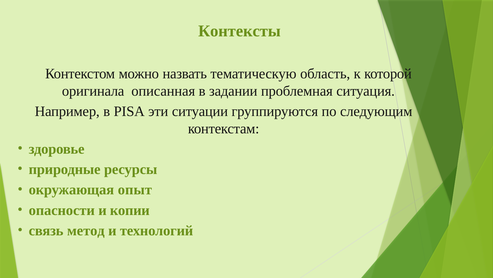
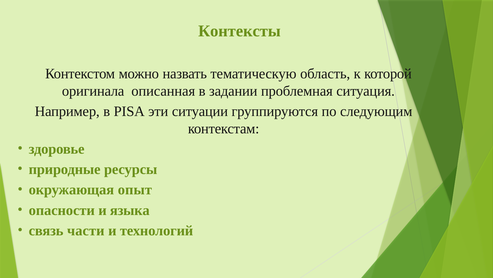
копии: копии -> языка (130, 210)
метод: метод -> части (86, 230)
